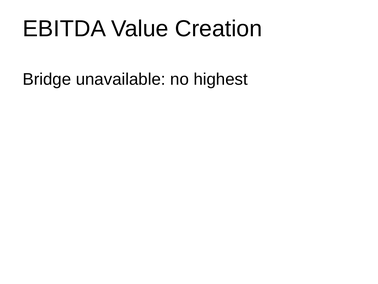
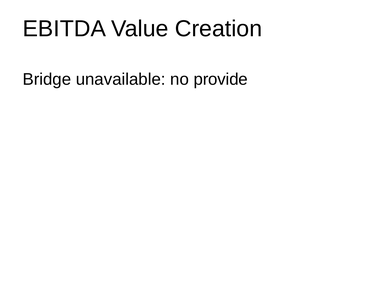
highest: highest -> provide (221, 79)
